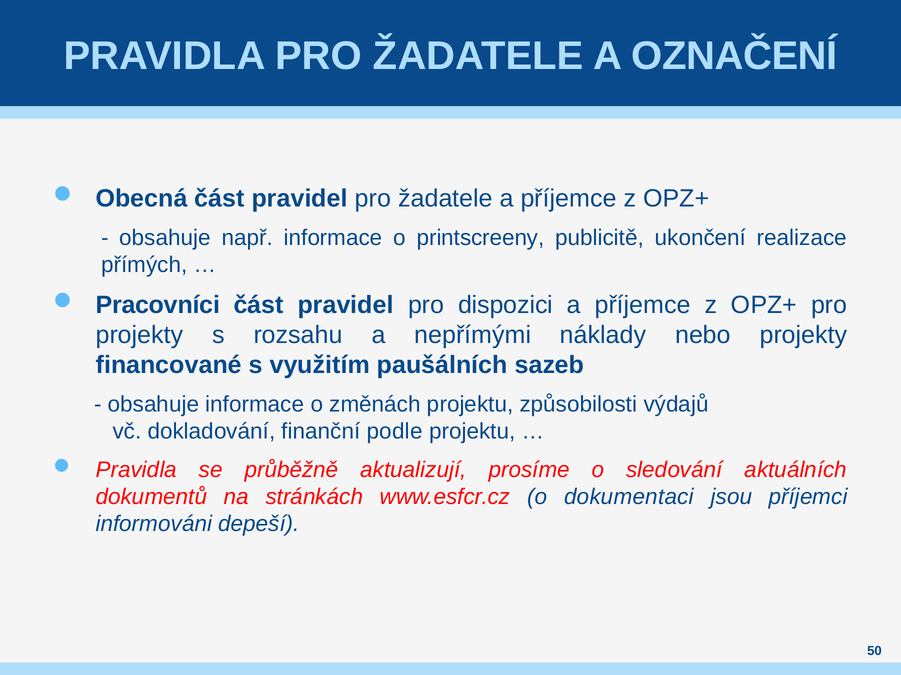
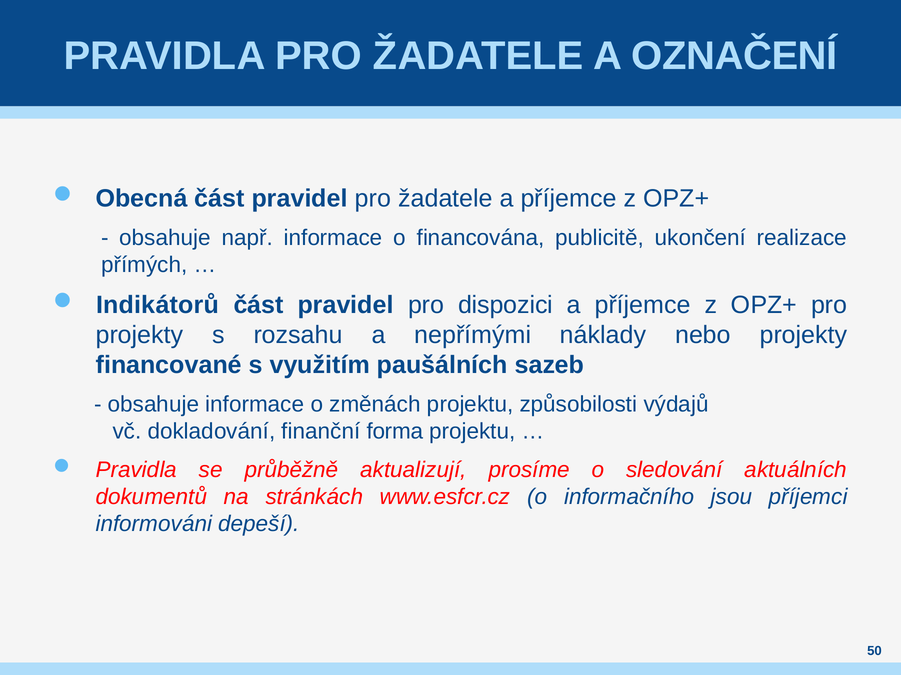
printscreeny: printscreeny -> financována (481, 238)
Pracovníci: Pracovníci -> Indikátorů (158, 305)
podle: podle -> forma (395, 432)
dokumentaci: dokumentaci -> informačního (629, 497)
